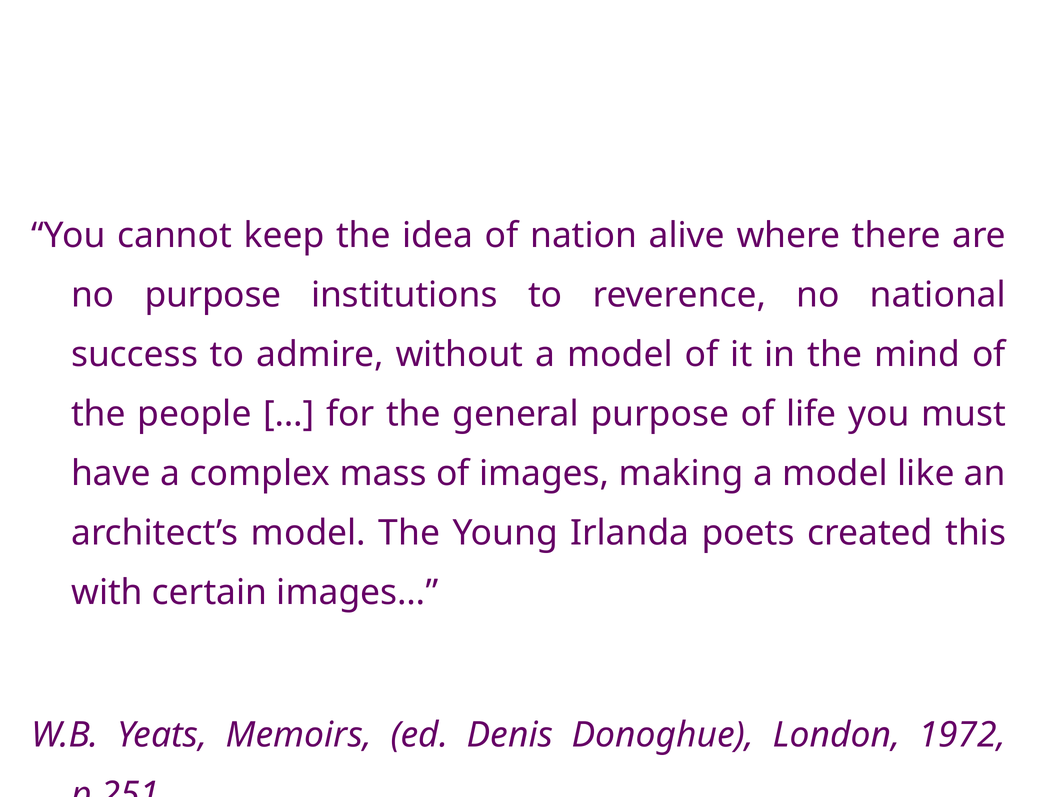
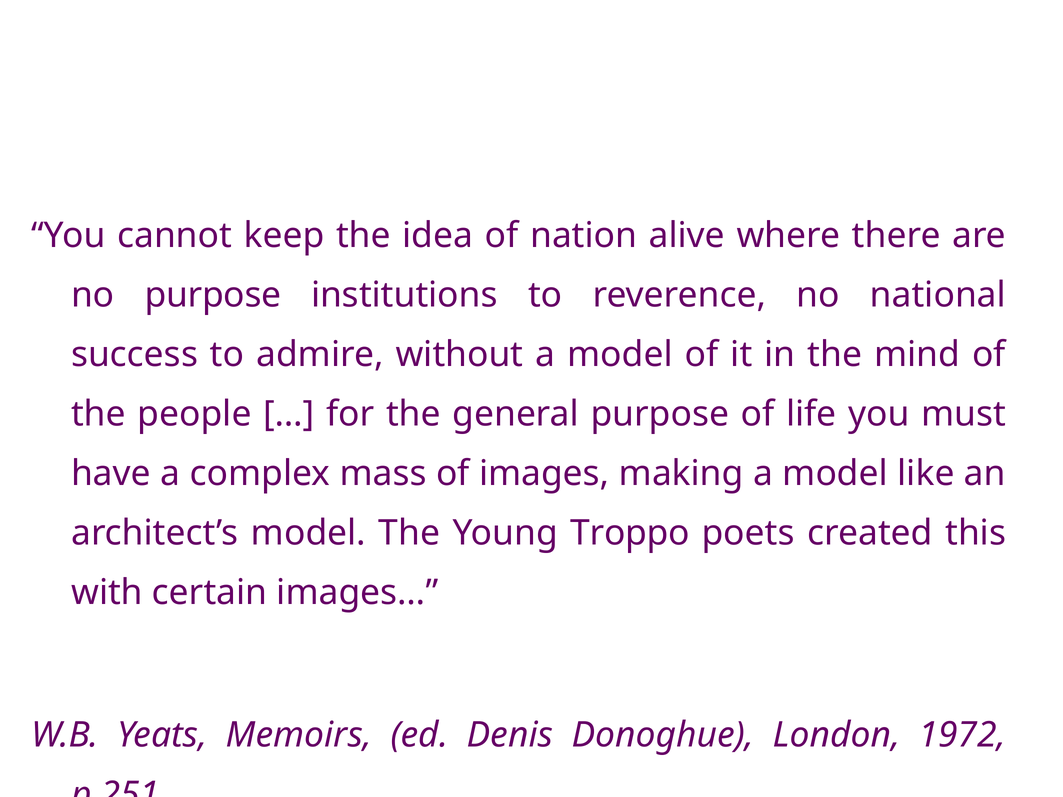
Irlanda: Irlanda -> Troppo (630, 533)
